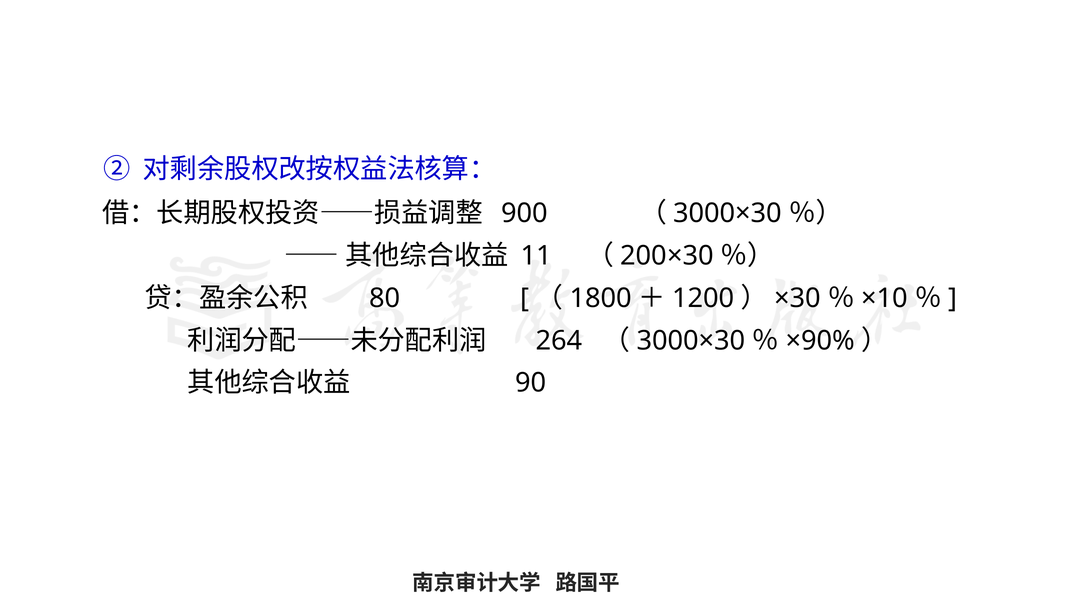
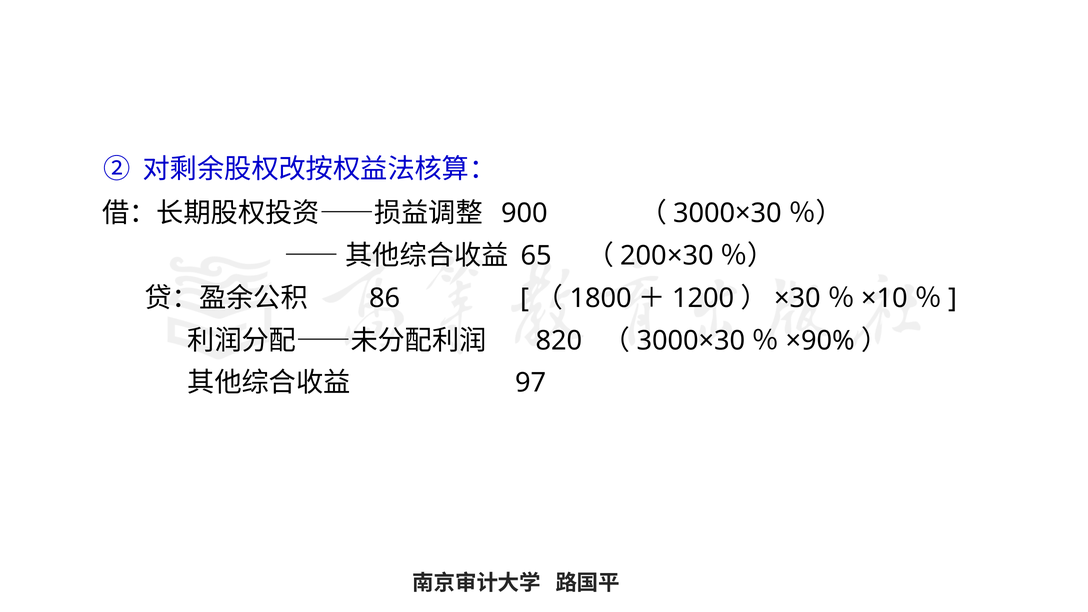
11: 11 -> 65 (536, 256)
80: 80 -> 86 (385, 298)
264: 264 -> 820 (559, 341)
90: 90 -> 97 (531, 383)
